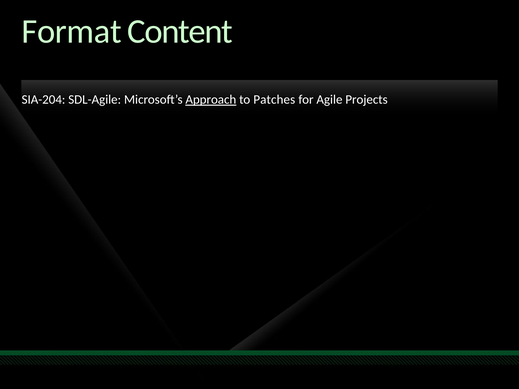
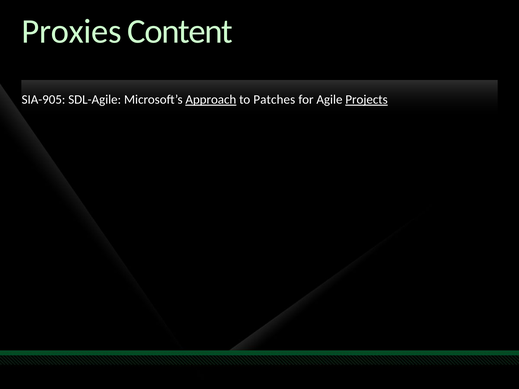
Format: Format -> Proxies (72, 31)
SIA-204: SIA-204 -> SIA-905 (43, 100)
Projects underline: none -> present (367, 100)
